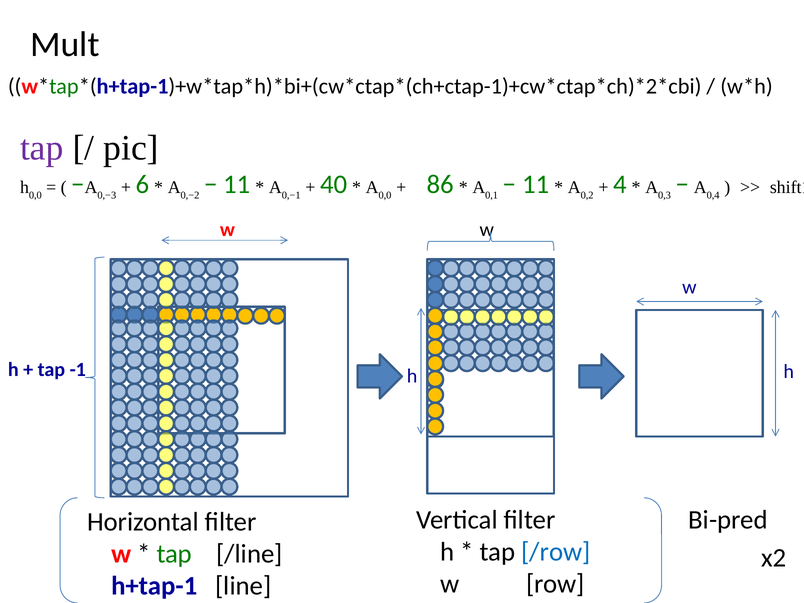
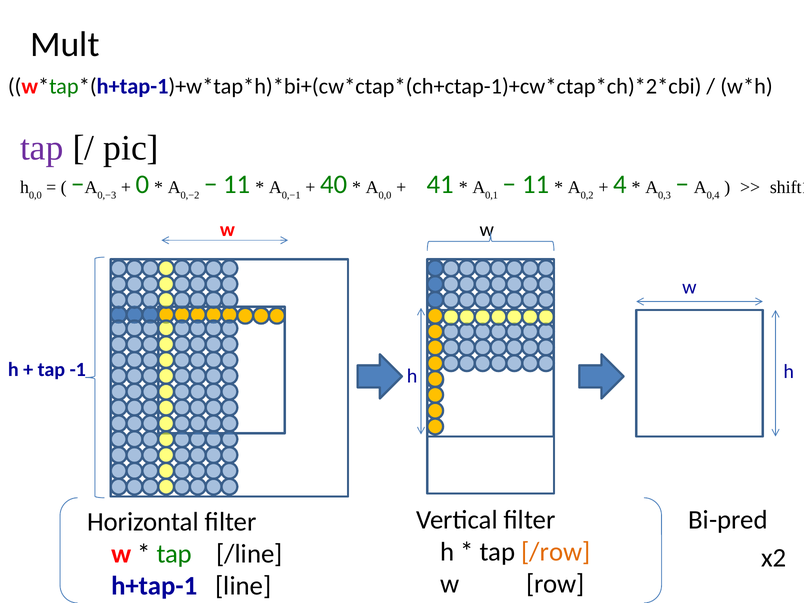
6: 6 -> 0 (143, 185)
86: 86 -> 41 (440, 185)
/row colour: blue -> orange (556, 552)
